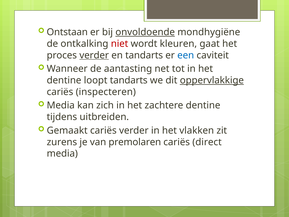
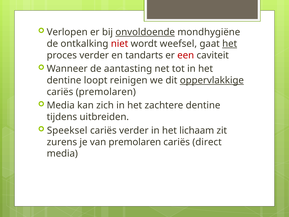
Ontstaan: Ontstaan -> Verlopen (67, 32)
kleuren: kleuren -> weefsel (178, 44)
het underline: none -> present (230, 44)
verder underline: present -> none (94, 55)
een colour: blue -> red (186, 55)
loopt tandarts: tandarts -> reinigen (129, 80)
cariës inspecteren: inspecteren -> premolaren (106, 92)
Gemaakt: Gemaakt -> Speeksel (67, 130)
vlakken: vlakken -> lichaam (197, 130)
